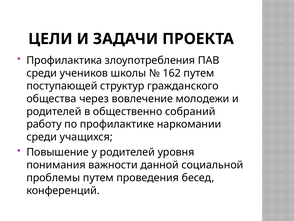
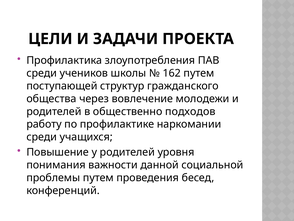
собраний: собраний -> подходов (190, 111)
